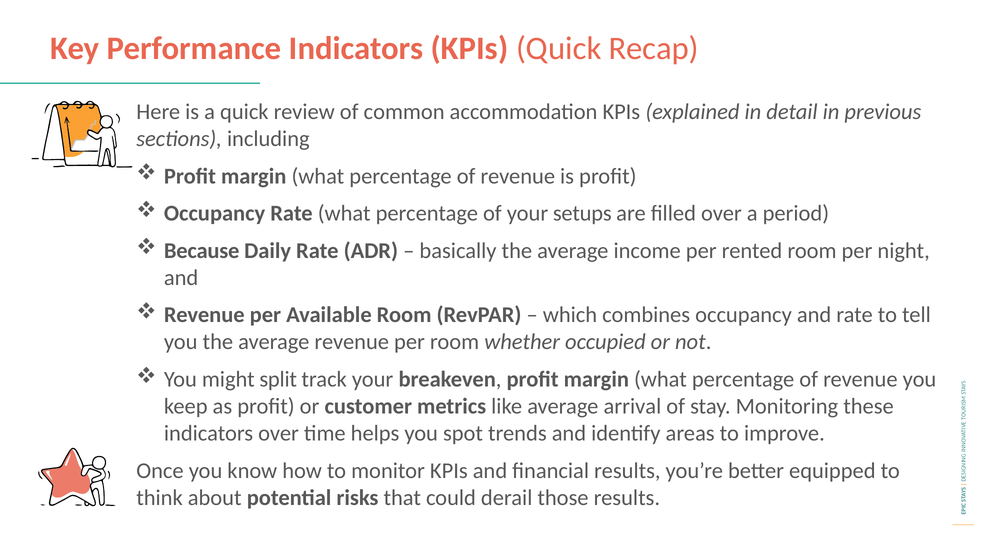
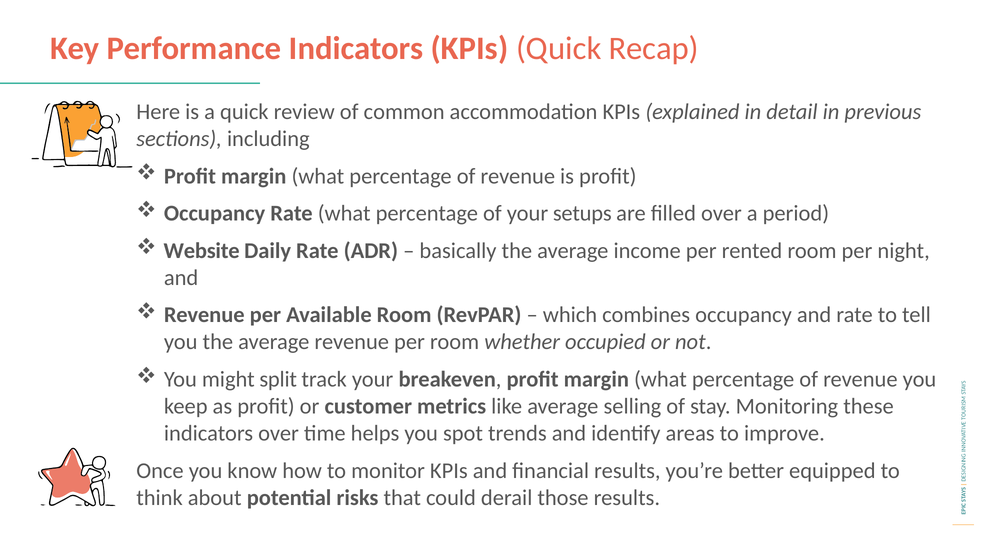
Because: Because -> Website (202, 251)
arrival: arrival -> selling (632, 406)
